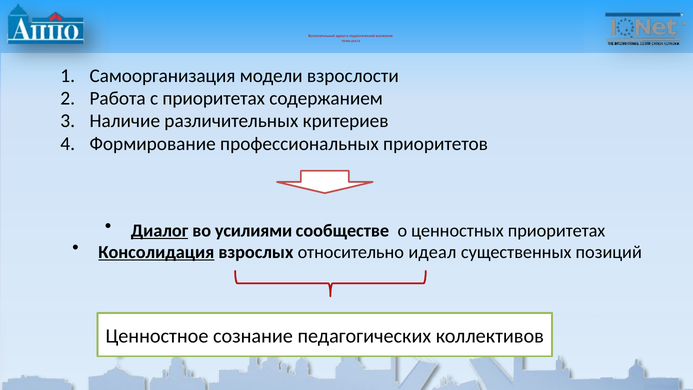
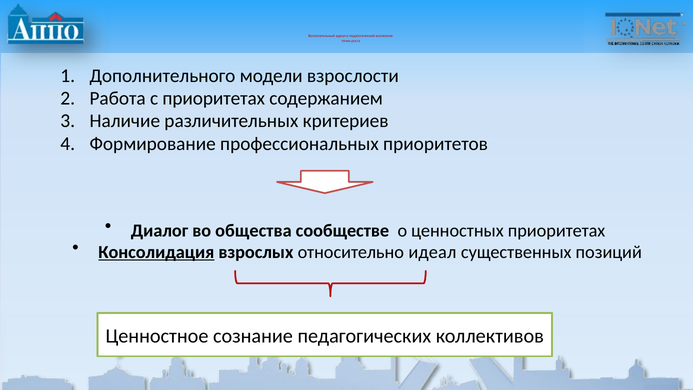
Самоорганизация: Самоорганизация -> Дополнительного (162, 76)
Диалог underline: present -> none (160, 231)
усилиями: усилиями -> общества (253, 231)
